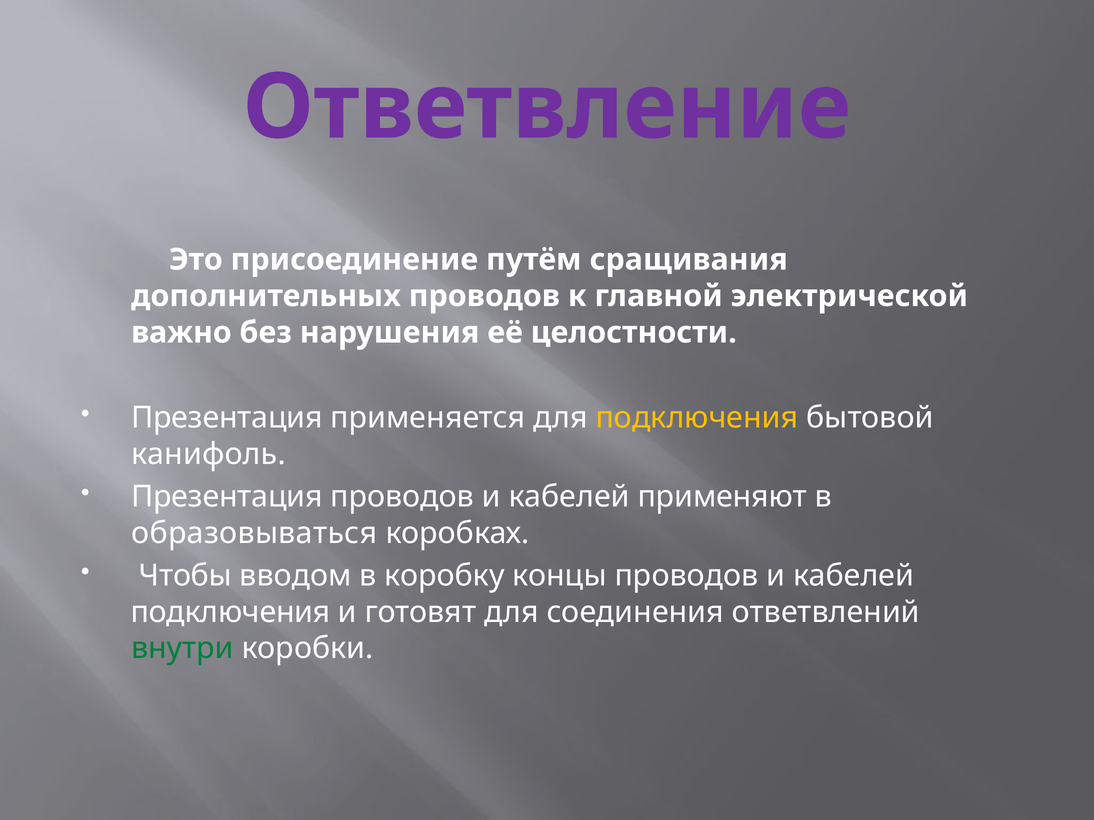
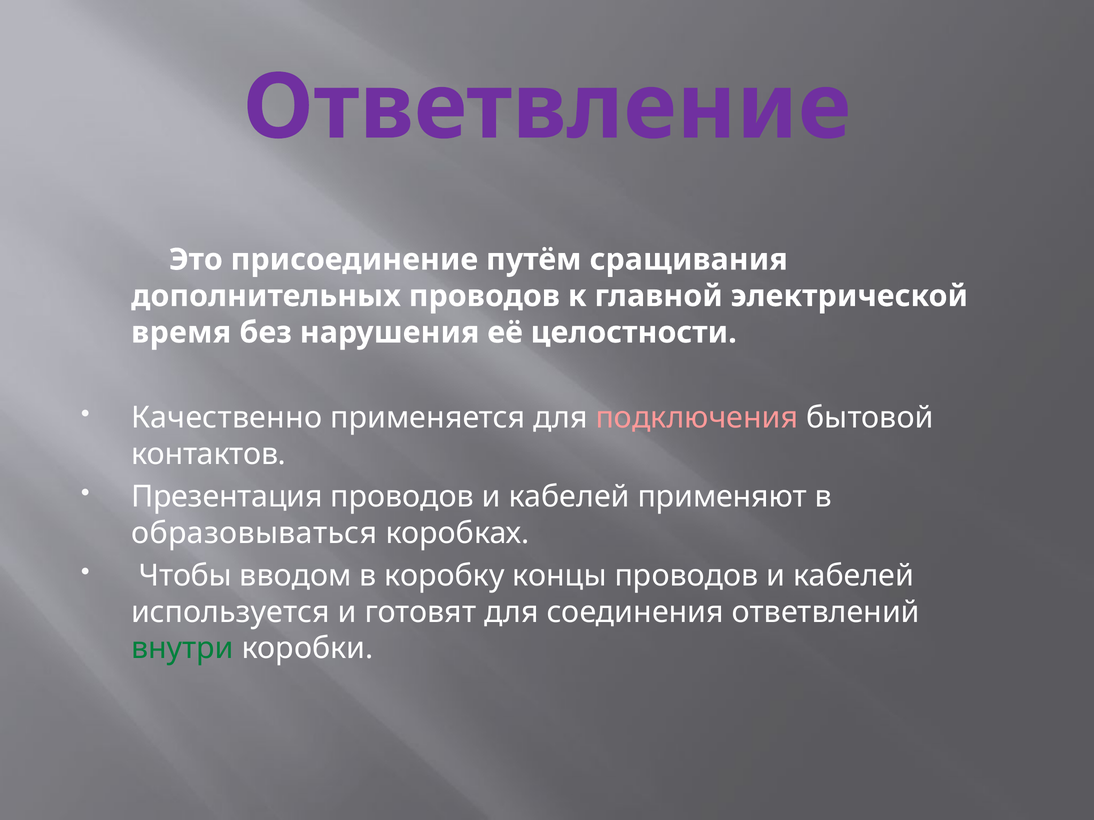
важно: важно -> время (181, 333)
Презентация: Презентация -> Качественно (227, 418)
подключения colour: yellow -> pink (697, 418)
канифоль: канифоль -> контактов (209, 454)
подключения: подключения -> используется (230, 612)
